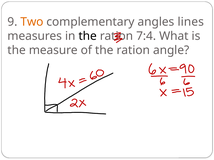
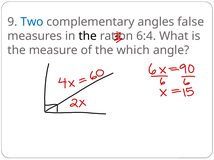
Two colour: orange -> blue (32, 22)
lines: lines -> false (191, 22)
7:4: 7:4 -> 6:4 (146, 36)
of the ration: ration -> which (133, 50)
